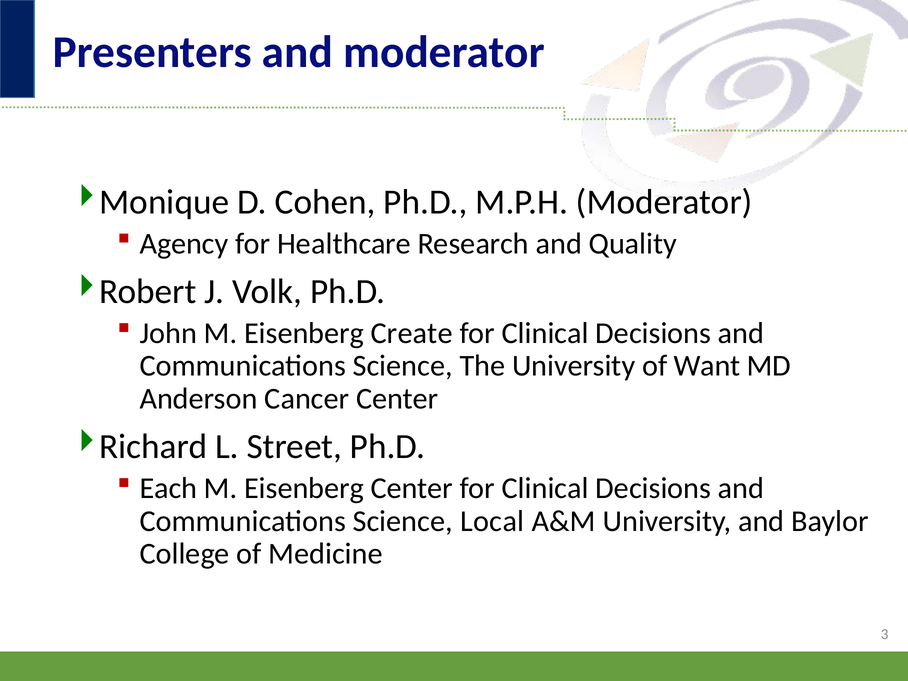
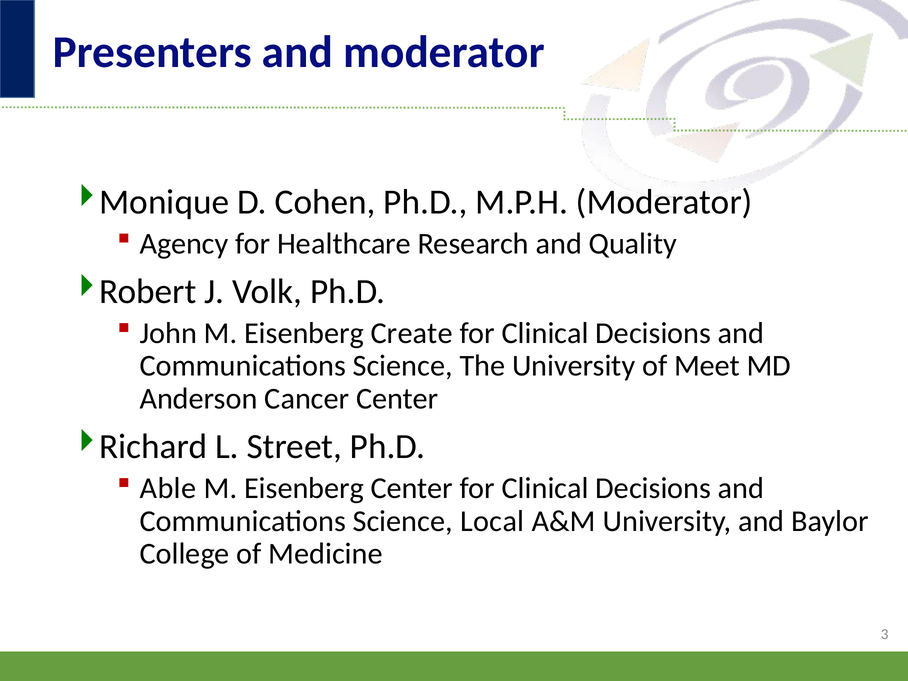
Want: Want -> Meet (707, 366)
Each: Each -> Able (168, 488)
